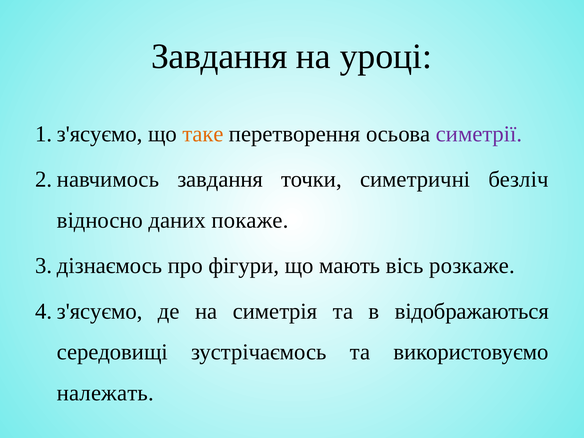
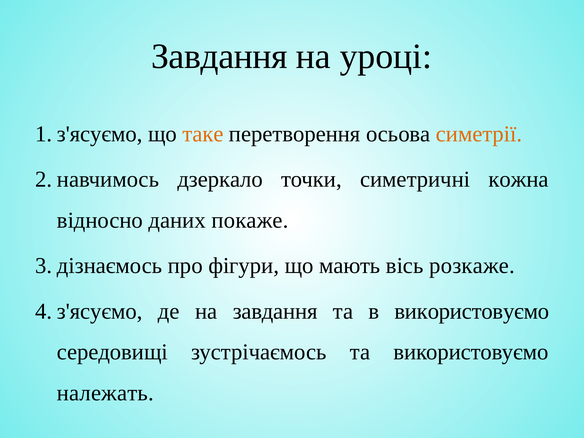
симетрії colour: purple -> orange (479, 134)
завдання: завдання -> дзеркало (220, 179)
безліч: безліч -> кожна (518, 179)
на симетрія: симетрія -> завдання (275, 311)
в відображаються: відображаються -> використовуємо (472, 311)
